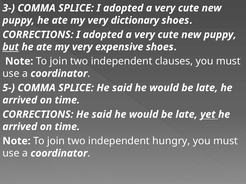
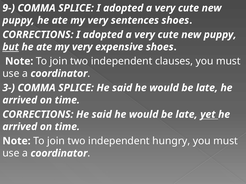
3-: 3- -> 9- (9, 8)
dictionary: dictionary -> sentences (135, 20)
5-: 5- -> 3- (9, 88)
